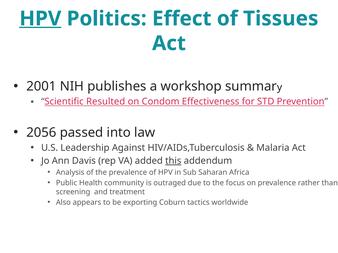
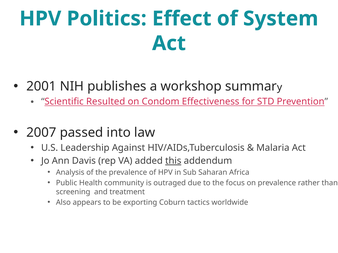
HPV underline: present -> none (40, 19)
Tissues: Tissues -> System (281, 19)
2056: 2056 -> 2007 (41, 133)
